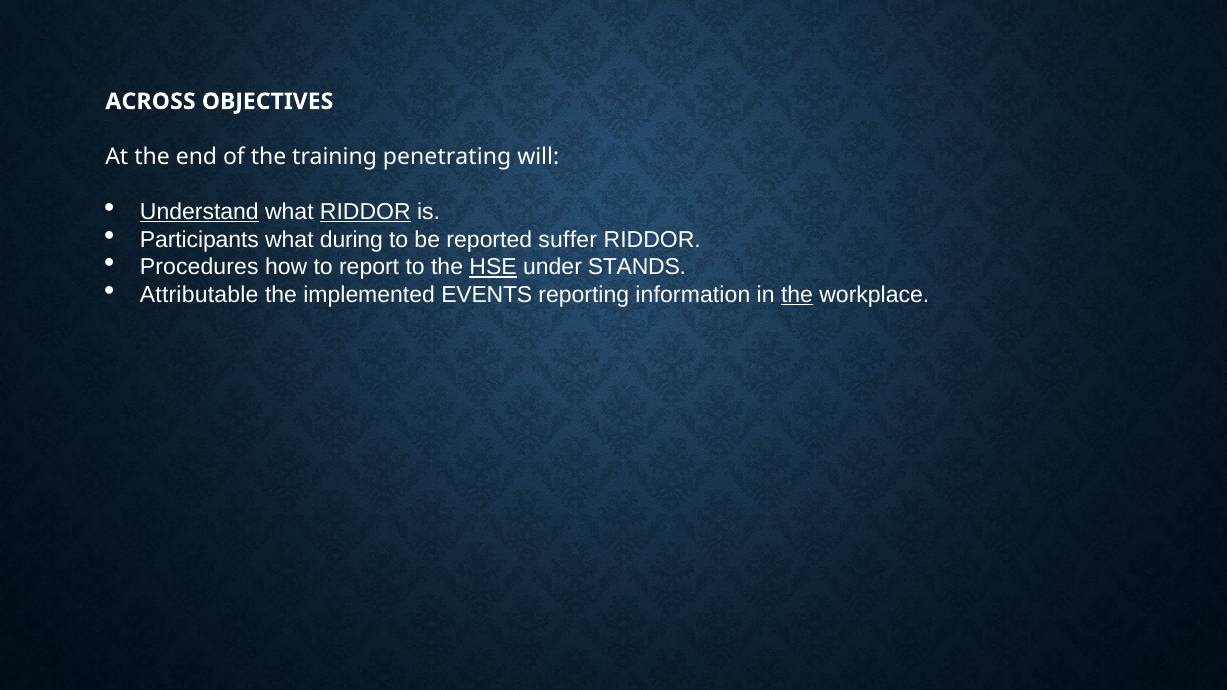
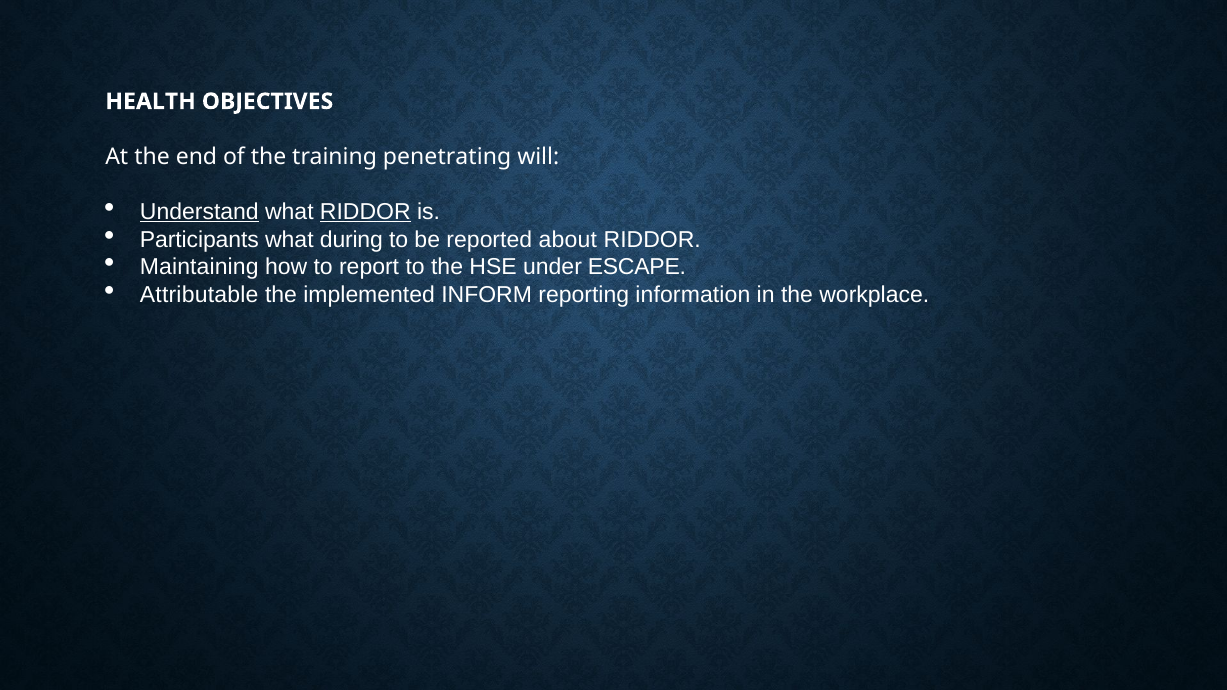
ACROSS: ACROSS -> HEALTH (151, 101)
suffer: suffer -> about (568, 239)
Procedures: Procedures -> Maintaining (199, 267)
HSE underline: present -> none (493, 267)
STANDS: STANDS -> ESCAPE (637, 267)
EVENTS: EVENTS -> INFORM (487, 295)
the underline: present -> none (797, 295)
